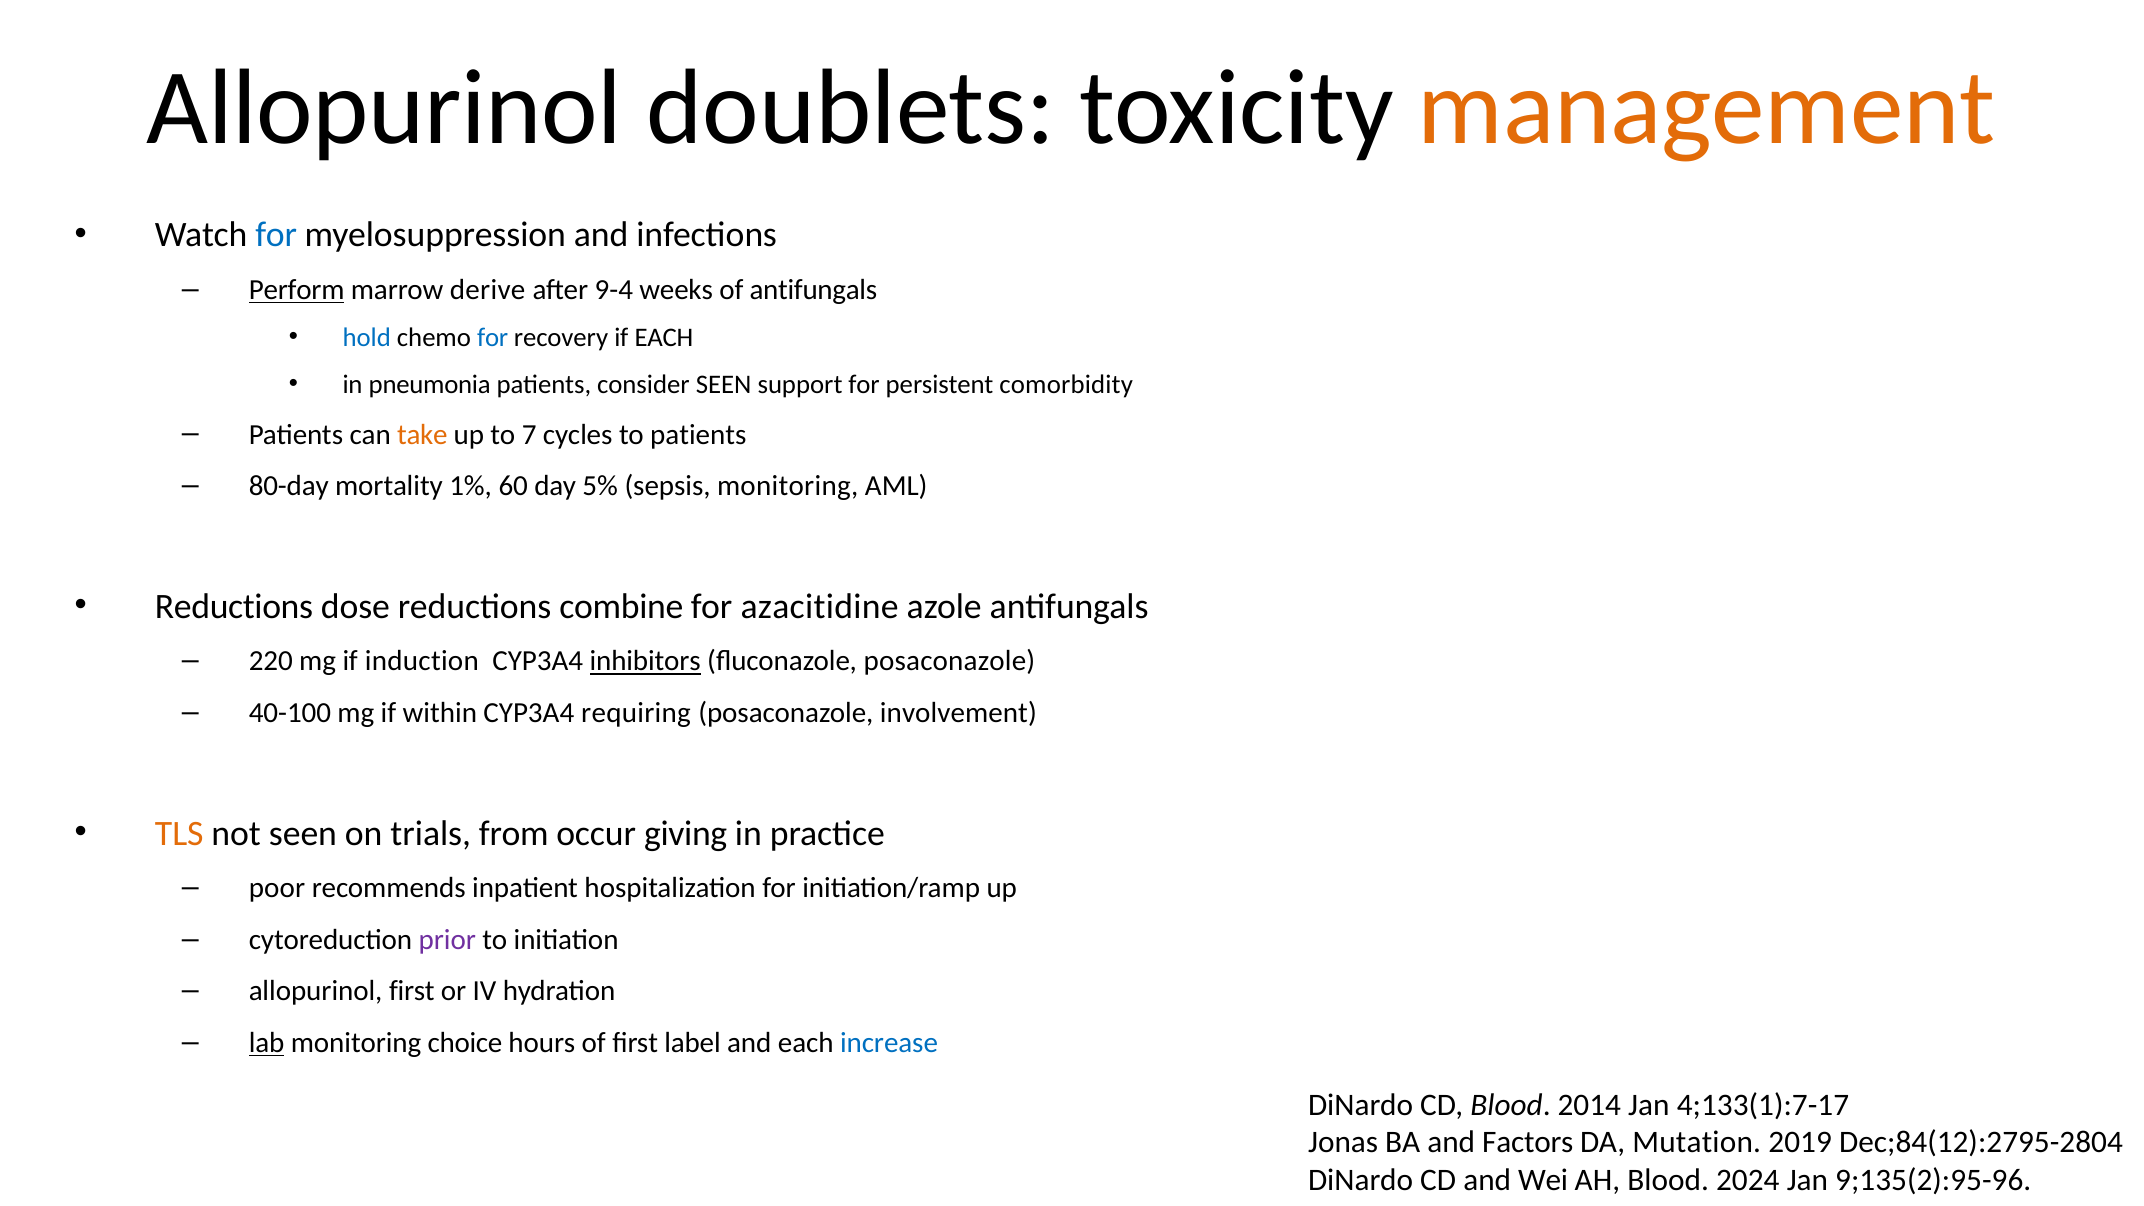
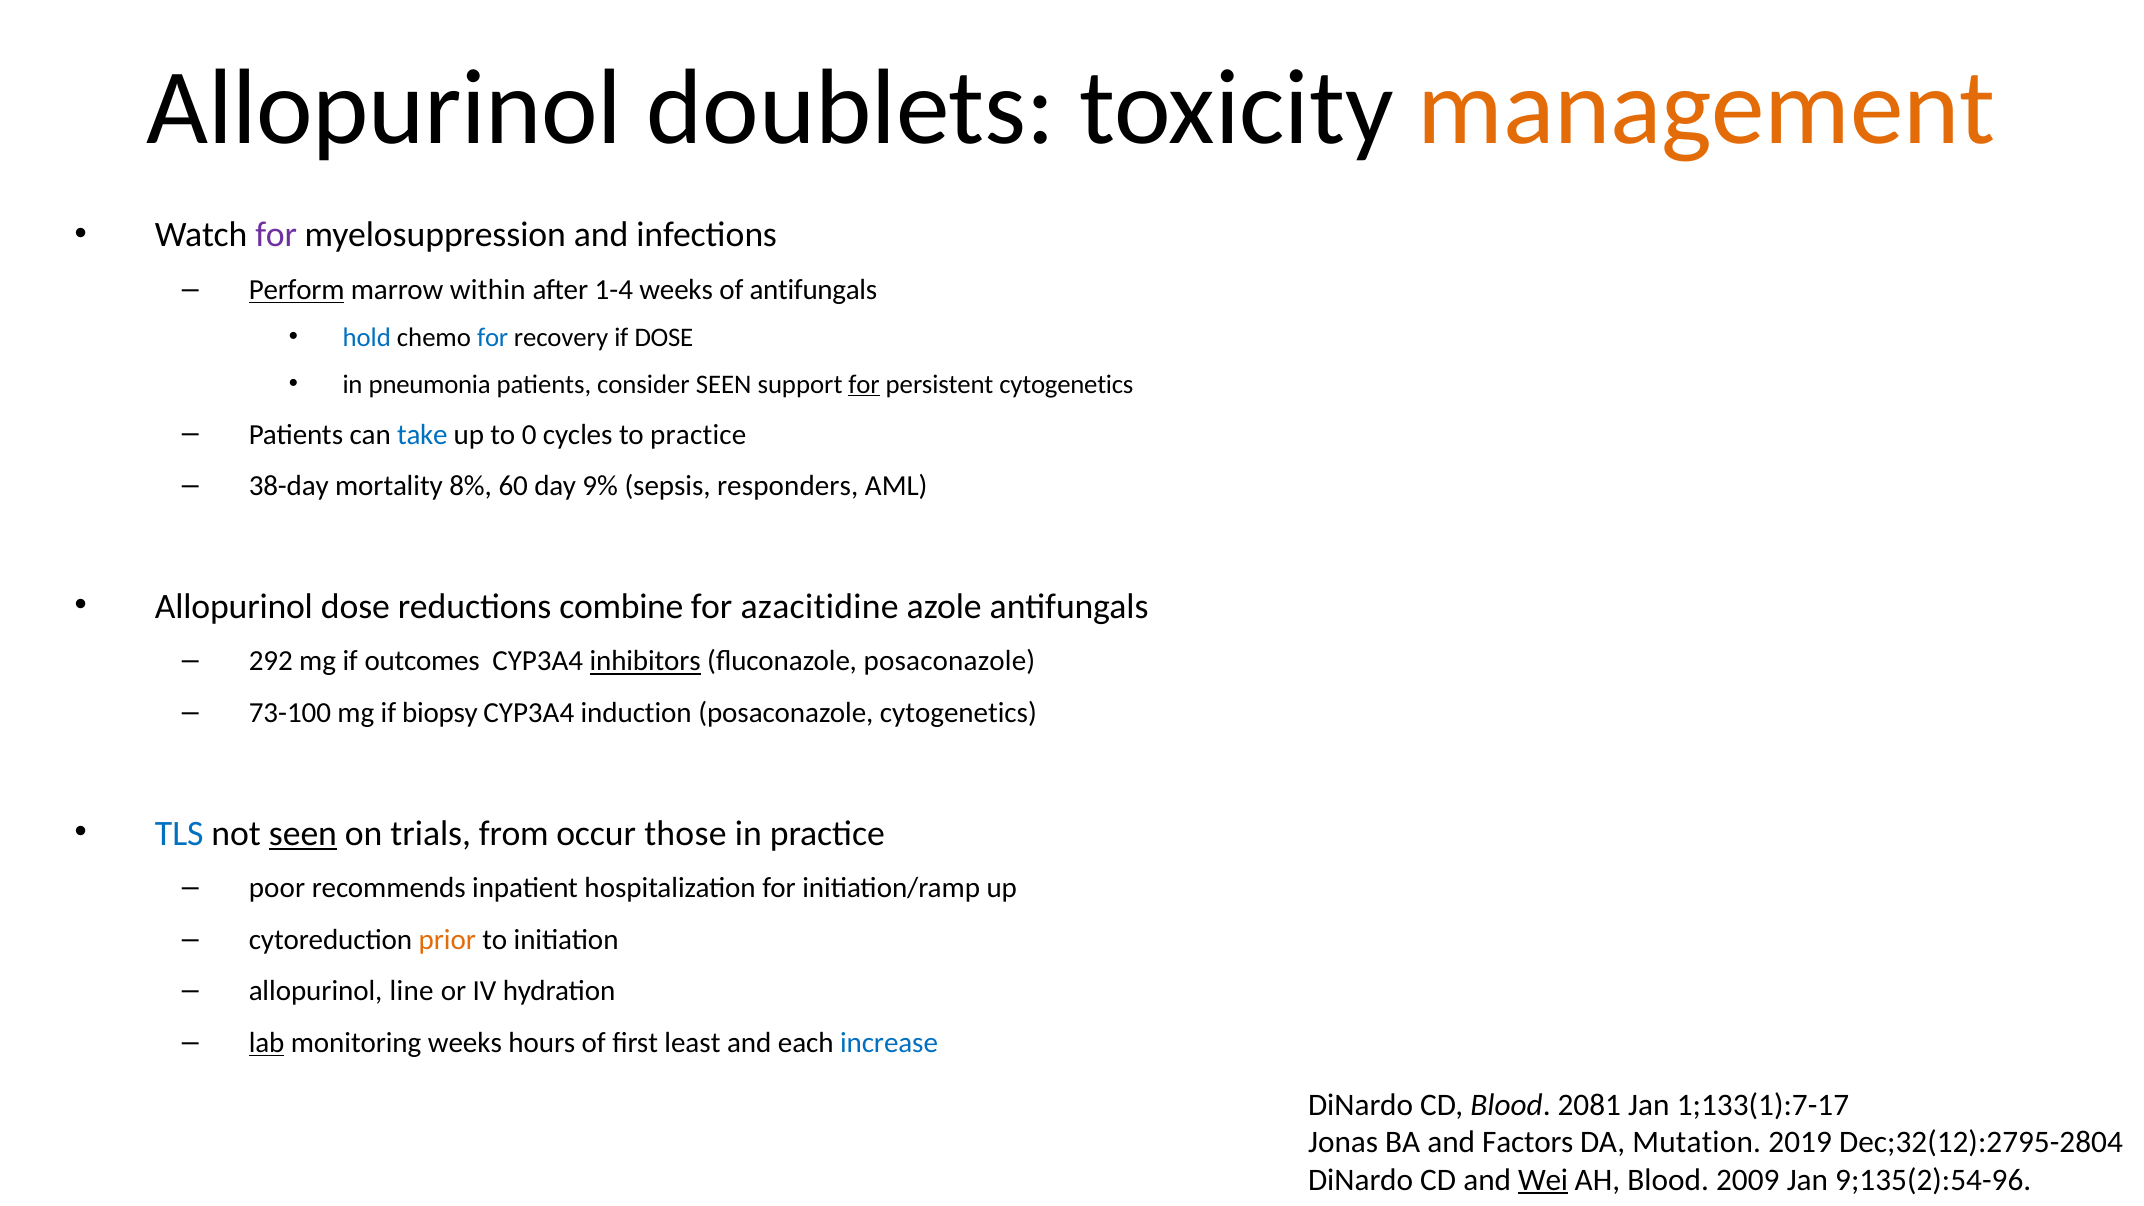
for colour: blue -> purple (276, 235)
derive: derive -> within (488, 290)
9-4: 9-4 -> 1-4 (614, 290)
if EACH: EACH -> DOSE (664, 338)
for underline: none -> present (864, 384)
persistent comorbidity: comorbidity -> cytogenetics (1066, 384)
take colour: orange -> blue (422, 435)
7: 7 -> 0 (529, 435)
to patients: patients -> practice (698, 435)
80-day: 80-day -> 38-day (289, 486)
1%: 1% -> 8% (471, 486)
5%: 5% -> 9% (600, 486)
sepsis monitoring: monitoring -> responders (788, 486)
Reductions: Reductions -> Allopurinol (234, 606)
220: 220 -> 292 (271, 661)
induction: induction -> outcomes (422, 661)
40-100: 40-100 -> 73-100 (290, 713)
within: within -> biopsy (440, 713)
requiring: requiring -> induction (636, 713)
posaconazole involvement: involvement -> cytogenetics (958, 713)
TLS colour: orange -> blue (179, 833)
seen underline: none -> present (303, 833)
giving: giving -> those (685, 833)
prior colour: purple -> orange (447, 940)
allopurinol first: first -> line (412, 991)
monitoring choice: choice -> weeks (465, 1043)
label: label -> least (692, 1043)
2014: 2014 -> 2081 (1589, 1105)
4;133(1):7-17: 4;133(1):7-17 -> 1;133(1):7-17 (1763, 1105)
Dec;84(12):2795-2804: Dec;84(12):2795-2804 -> Dec;32(12):2795-2804 (1981, 1142)
Wei underline: none -> present (1543, 1180)
2024: 2024 -> 2009 (1748, 1180)
9;135(2):95-96: 9;135(2):95-96 -> 9;135(2):54-96 (1933, 1180)
